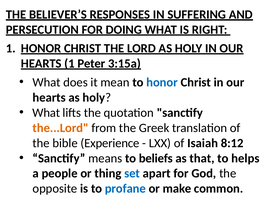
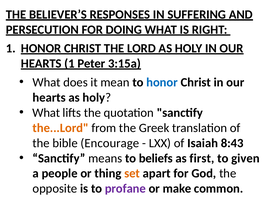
Experience: Experience -> Encourage (110, 143)
8:12: 8:12 -> 8:43 (232, 143)
that: that -> first (202, 158)
helps: helps -> given (245, 158)
set colour: blue -> orange (132, 173)
profane colour: blue -> purple (125, 188)
